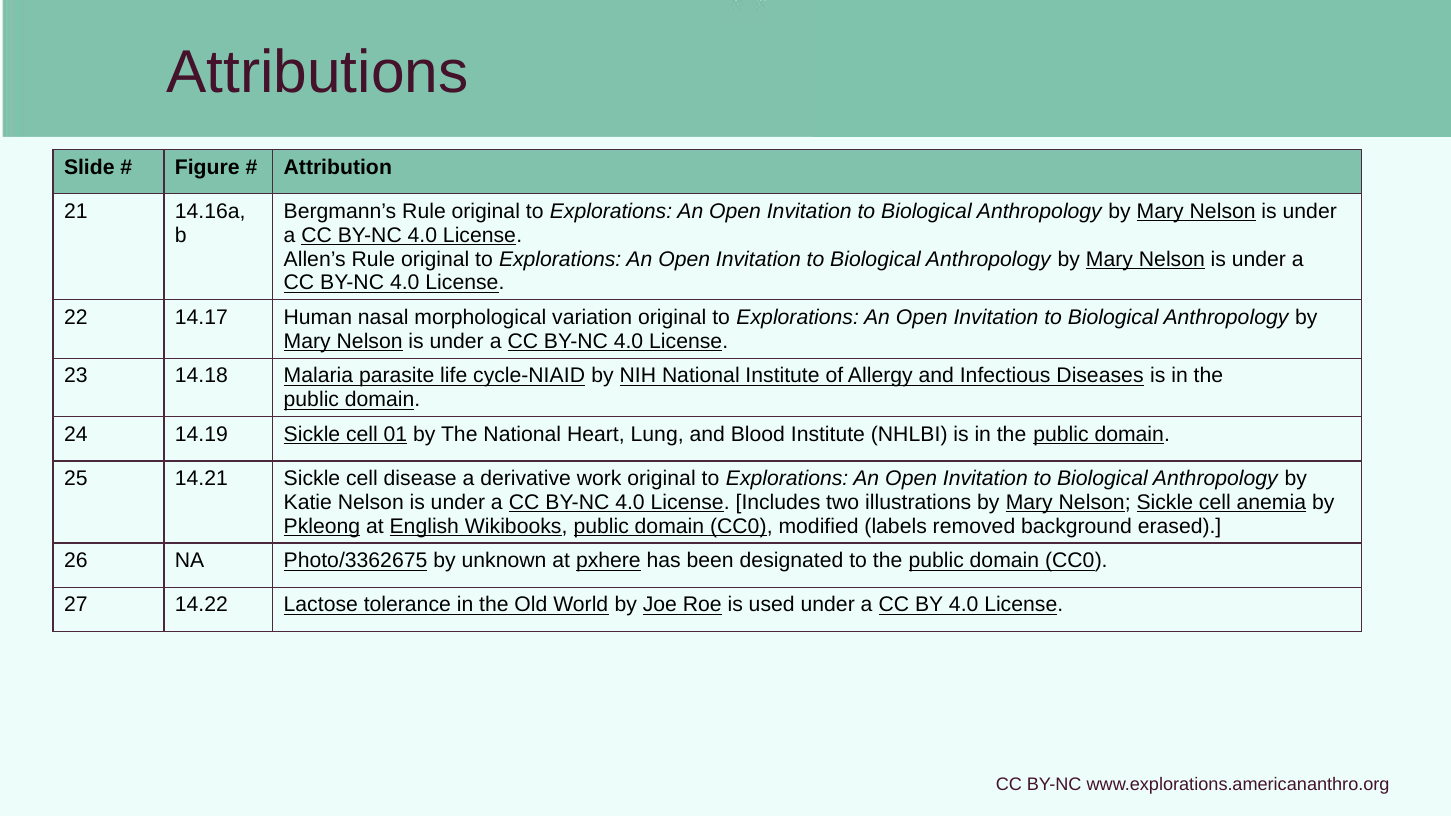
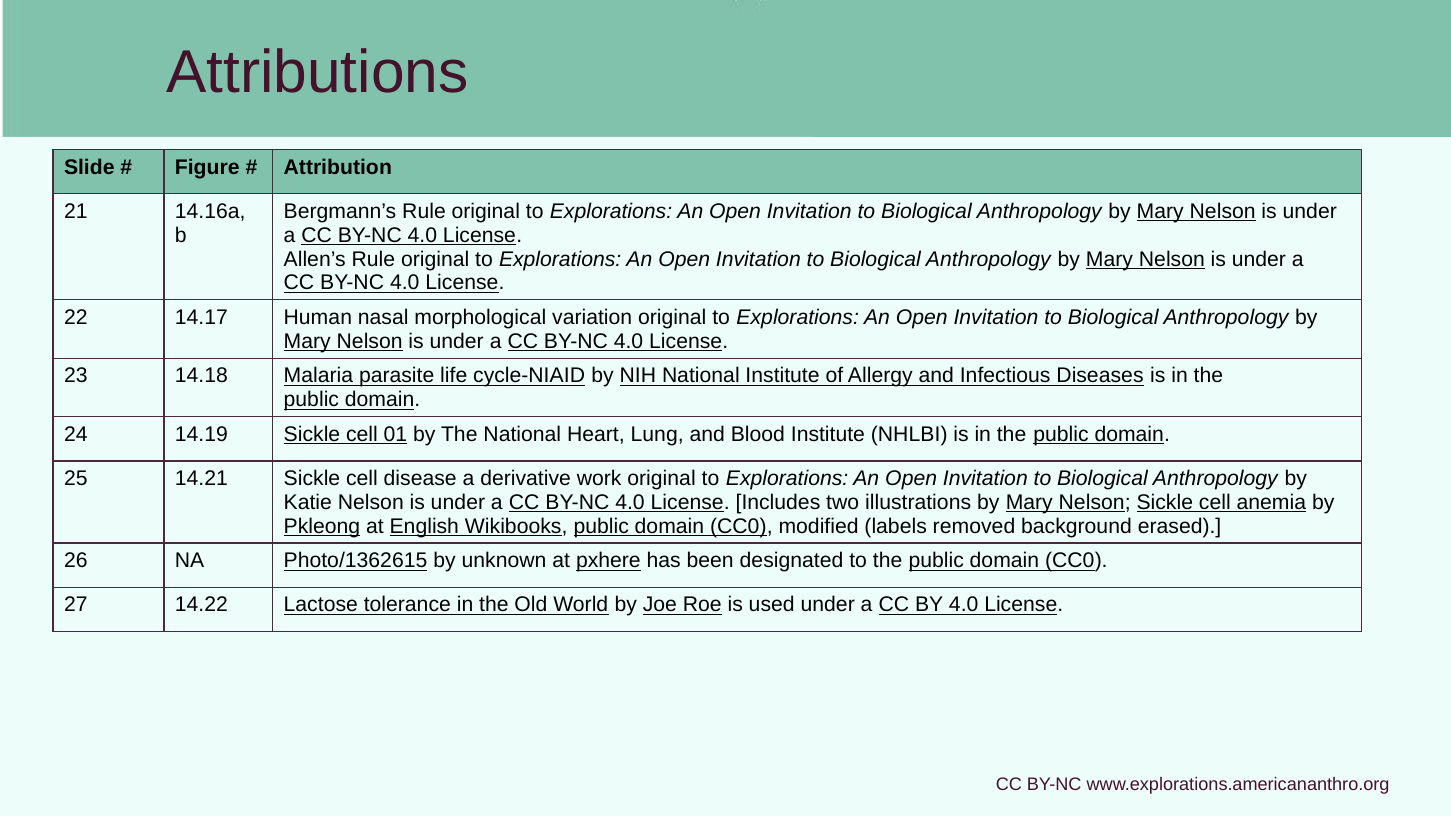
Photo/3362675: Photo/3362675 -> Photo/1362615 (356, 561)
